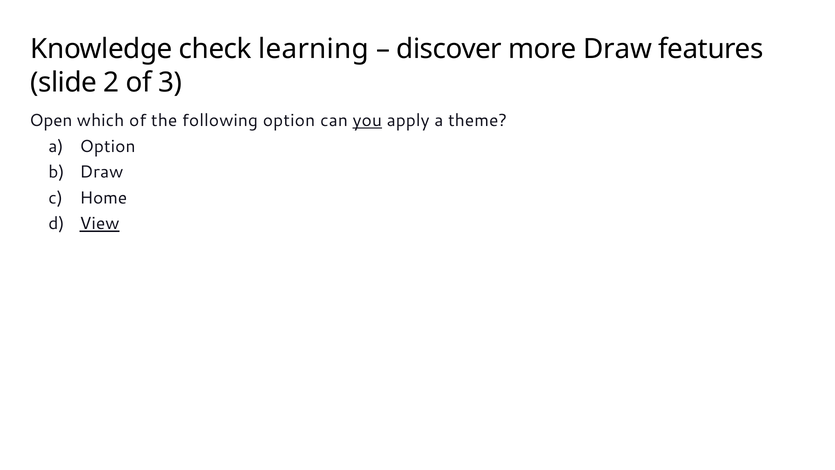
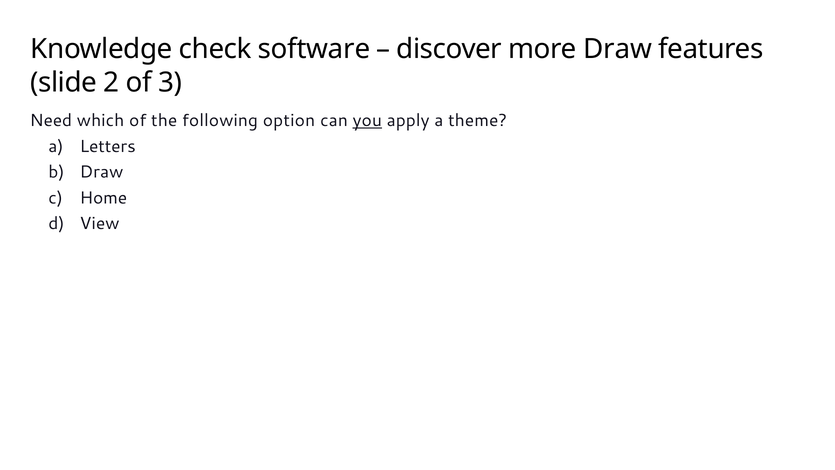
learning: learning -> software (314, 49)
Open: Open -> Need (51, 121)
a Option: Option -> Letters (108, 146)
View underline: present -> none (100, 224)
